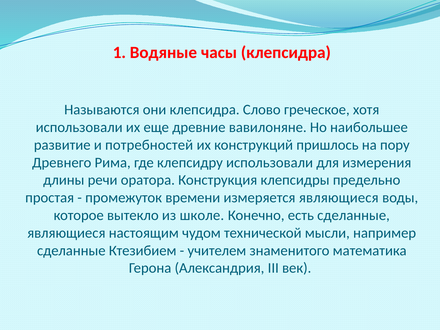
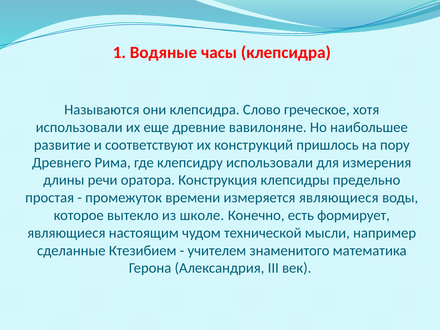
потребностей: потребностей -> соответствуют (149, 145)
есть сделанные: сделанные -> формирует (354, 215)
